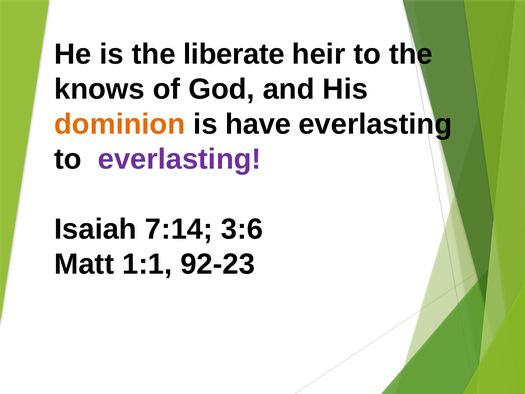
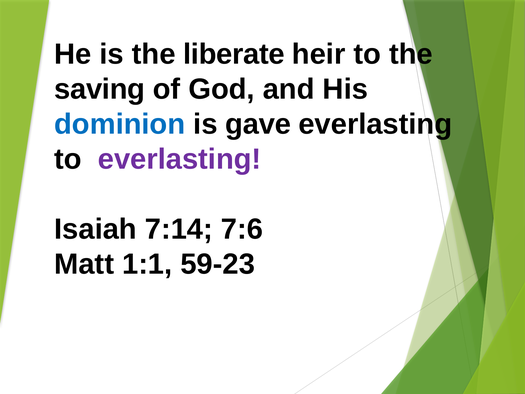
knows: knows -> saving (100, 89)
dominion colour: orange -> blue (120, 124)
have: have -> gave (258, 124)
3:6: 3:6 -> 7:6 (242, 229)
92-23: 92-23 -> 59-23 (218, 264)
